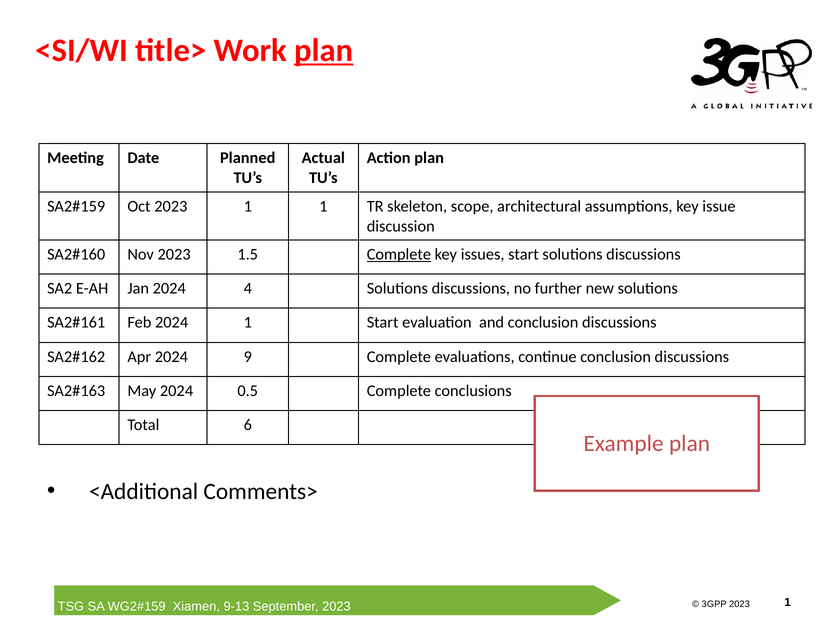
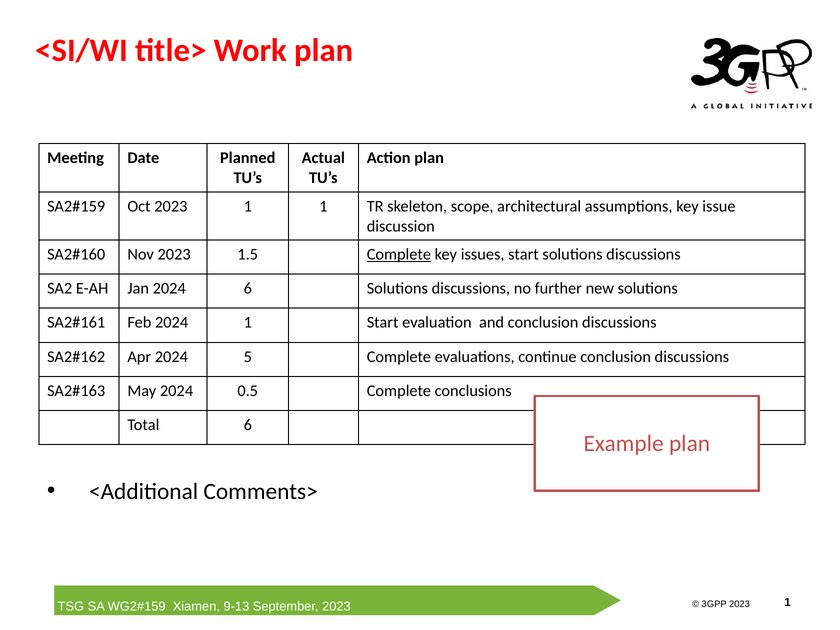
plan underline: present -> none (324, 50)
2024 4: 4 -> 6 (248, 289)
9: 9 -> 5 (248, 357)
